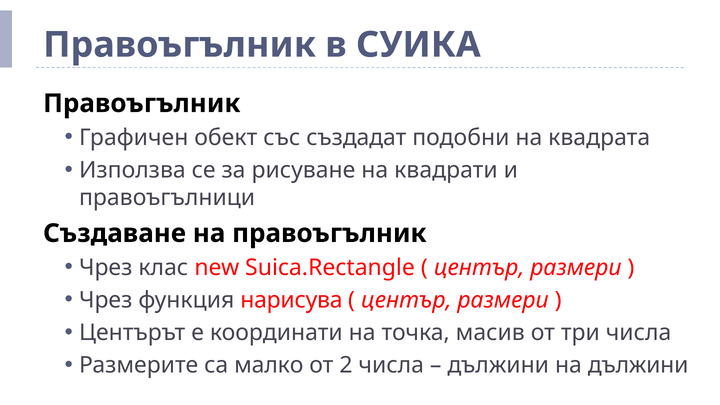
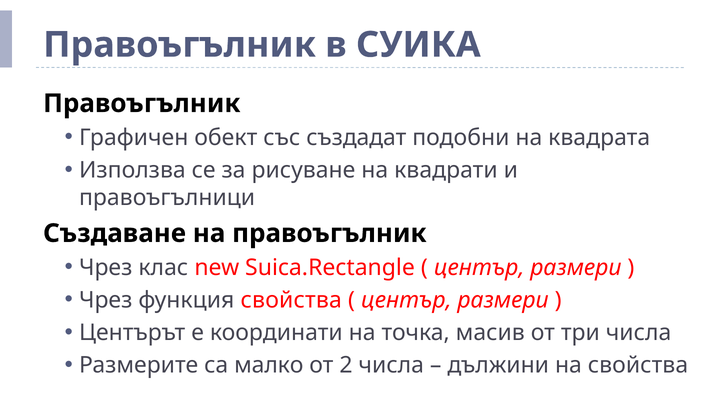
функция нарисува: нарисува -> свойства (291, 300)
на дължини: дължини -> свойства (638, 365)
